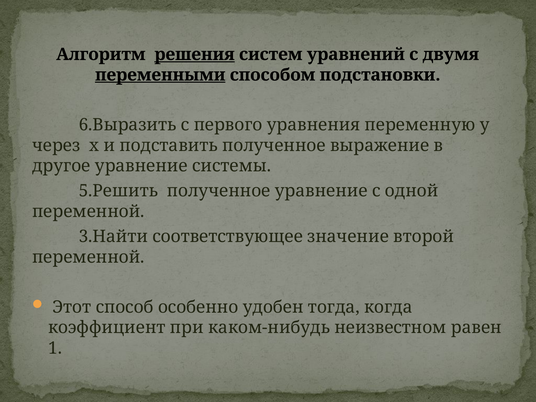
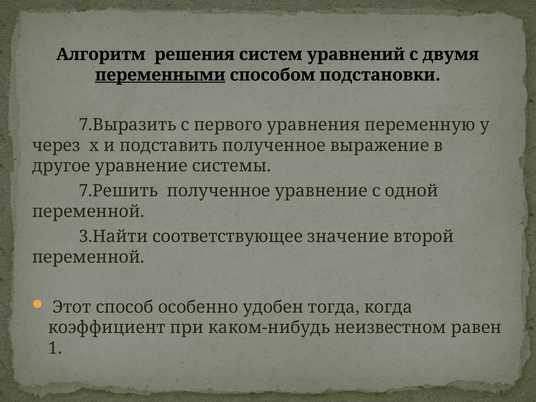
решения underline: present -> none (195, 54)
6.Выразить: 6.Выразить -> 7.Выразить (127, 125)
5.Решить: 5.Решить -> 7.Решить (118, 191)
